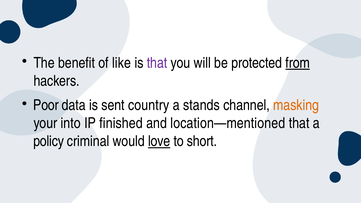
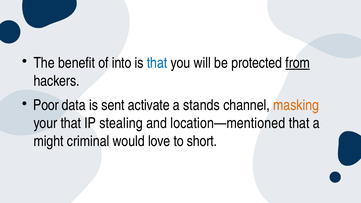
like: like -> into (122, 63)
that colour: purple -> blue (157, 63)
country: country -> activate (149, 105)
your into: into -> that (71, 123)
finished: finished -> stealing (121, 123)
policy: policy -> might (49, 141)
love underline: present -> none (159, 141)
